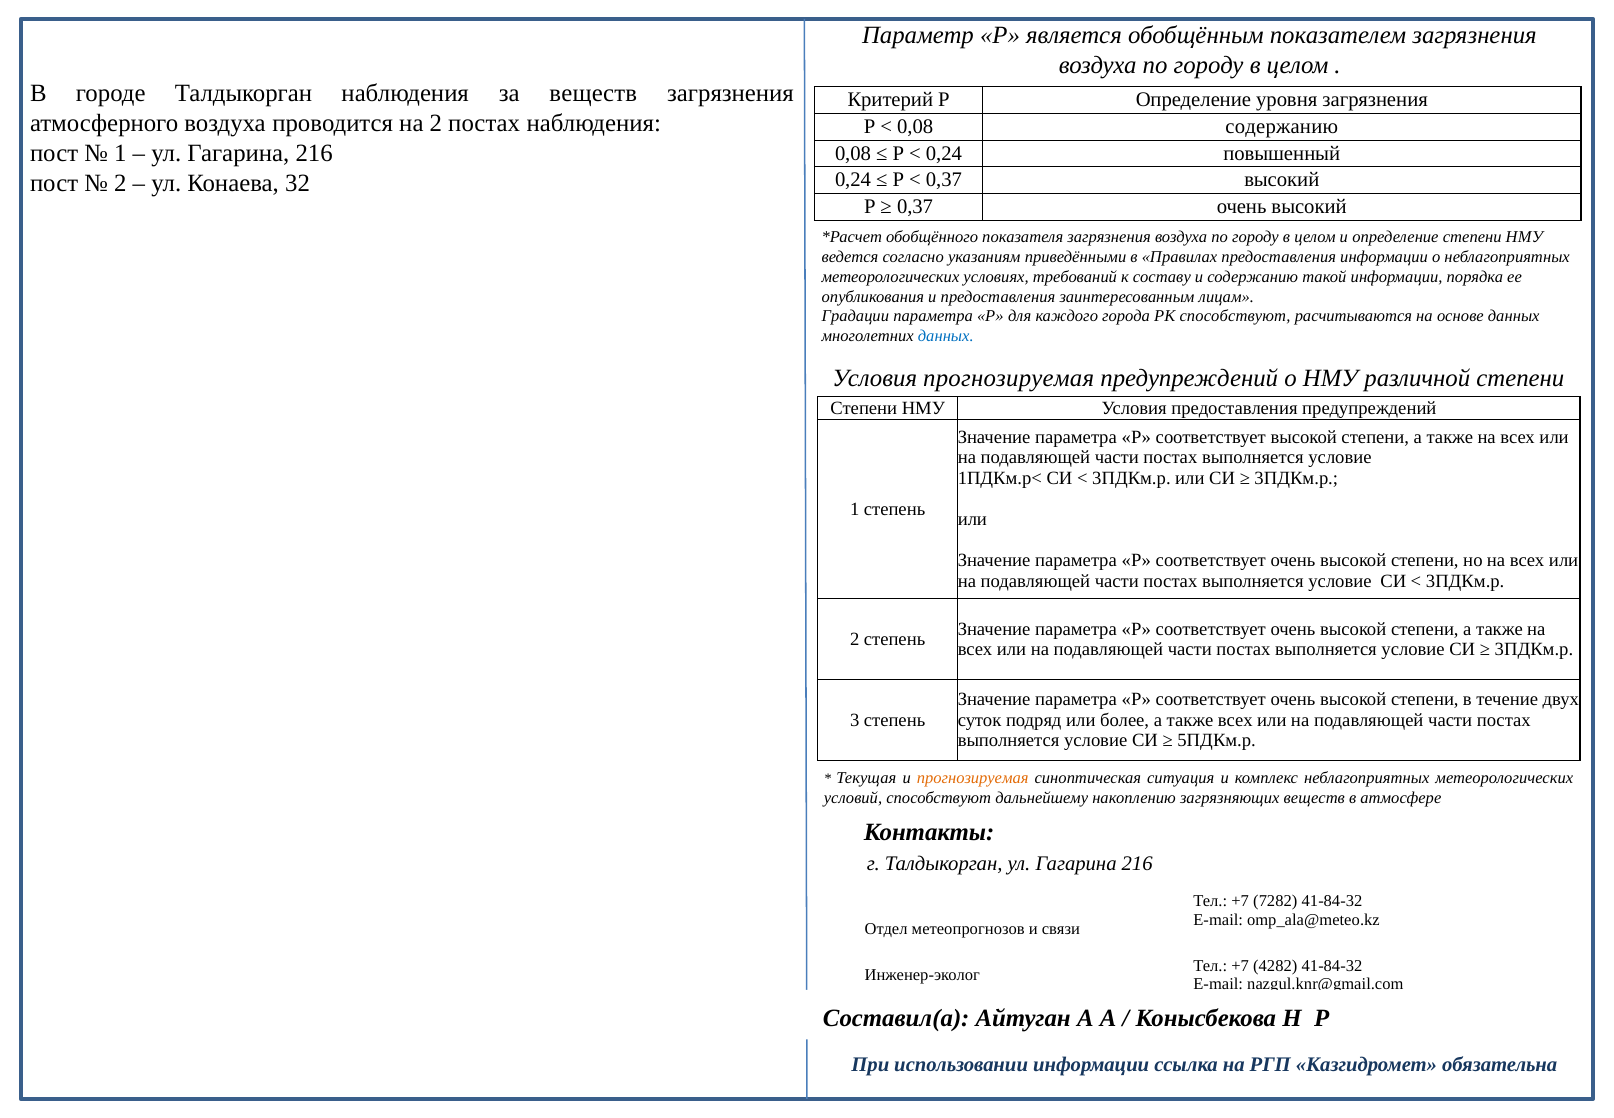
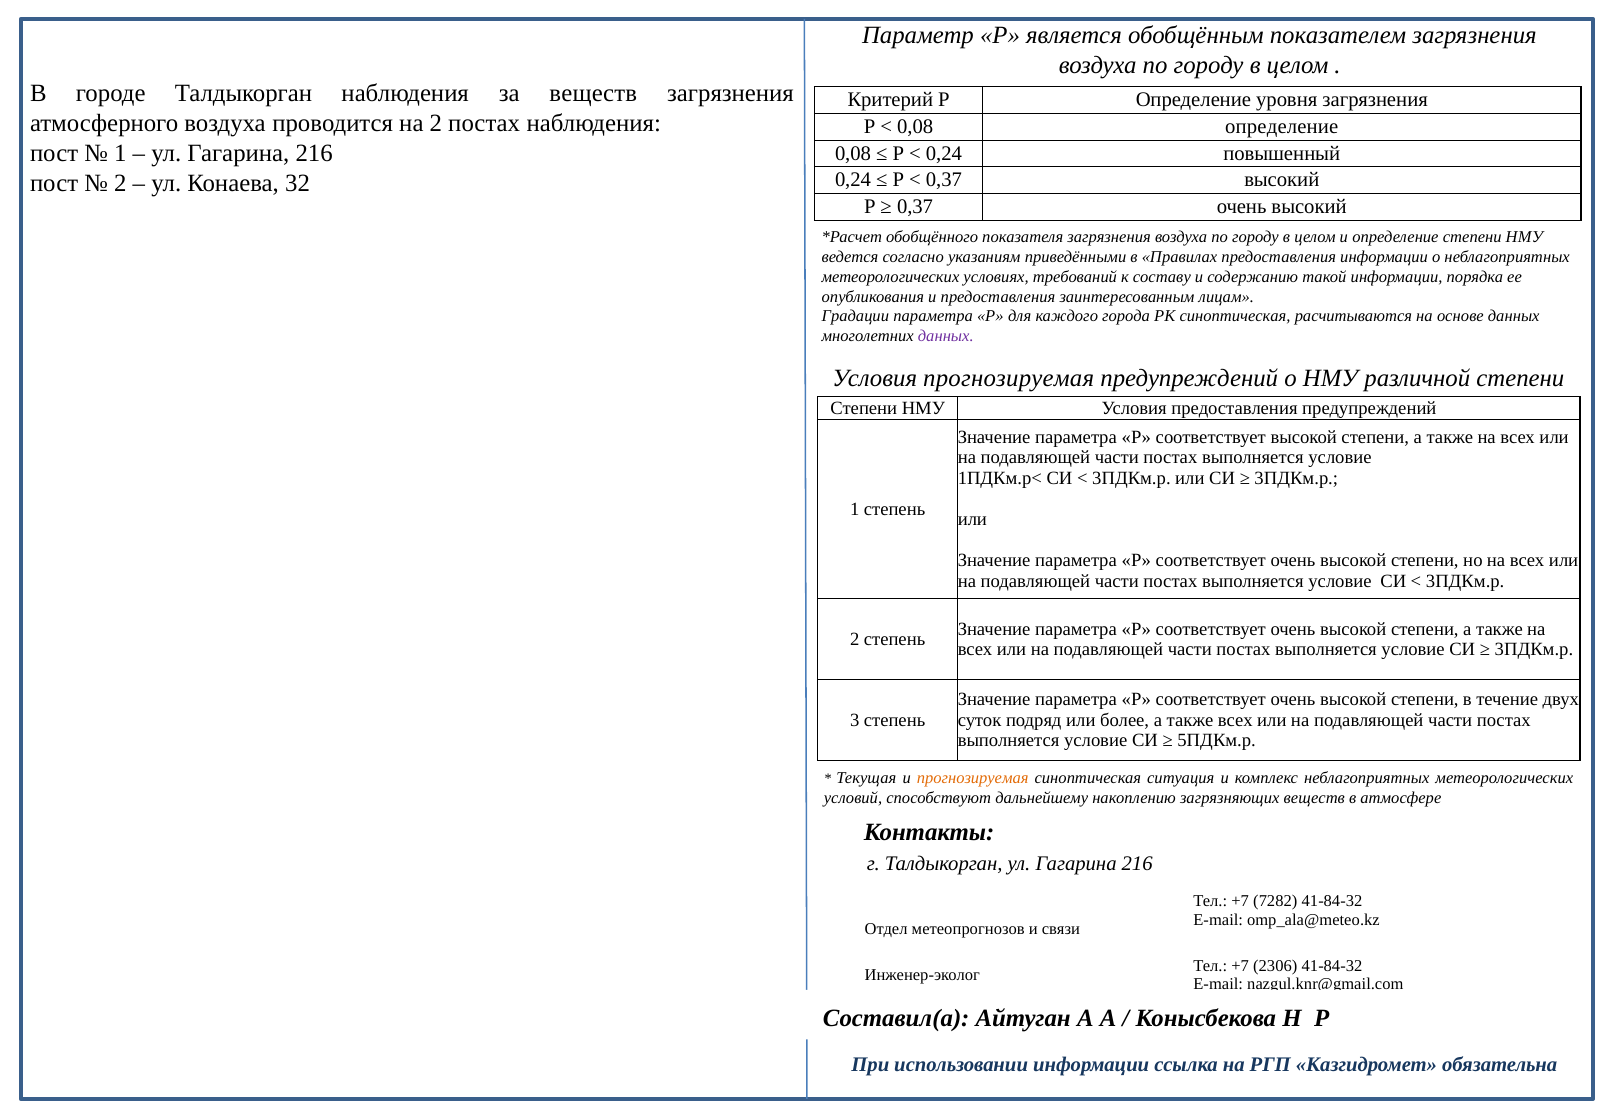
0,08 содержанию: содержанию -> определение (1282, 127)
РК способствуют: способствуют -> синоптическая (1235, 316)
данных colour: blue -> purple (946, 336)
4282: 4282 -> 2306 (1275, 965)
